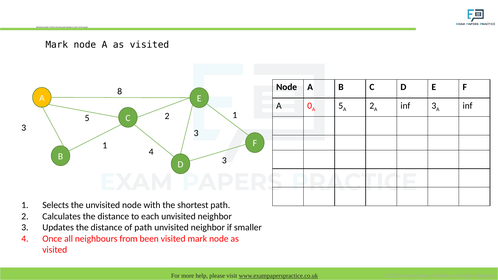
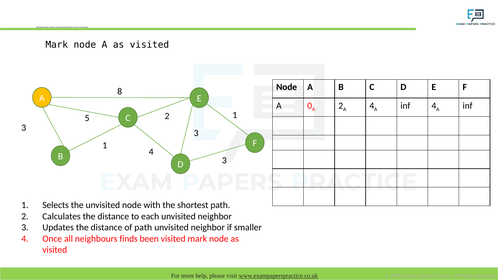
A 5: 5 -> 2 (341, 106)
A 2: 2 -> 4 (372, 106)
inf 3: 3 -> 4 (434, 106)
from: from -> finds (129, 239)
